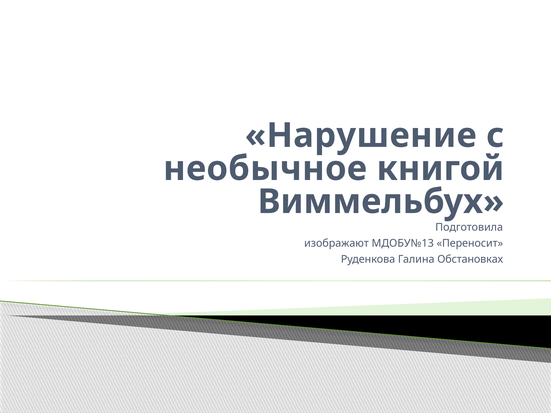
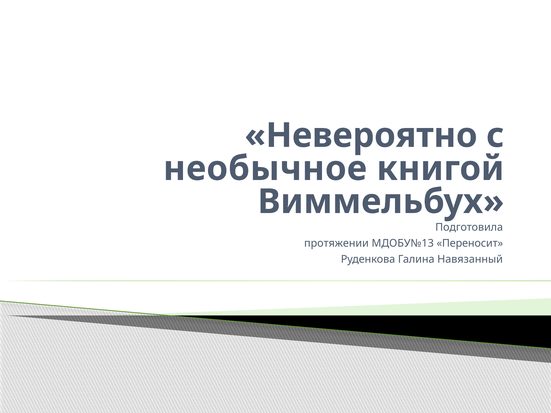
Нарушение: Нарушение -> Невероятно (361, 136)
изображают: изображают -> протяжении (336, 243)
Обстановках: Обстановках -> Навязанный (470, 259)
